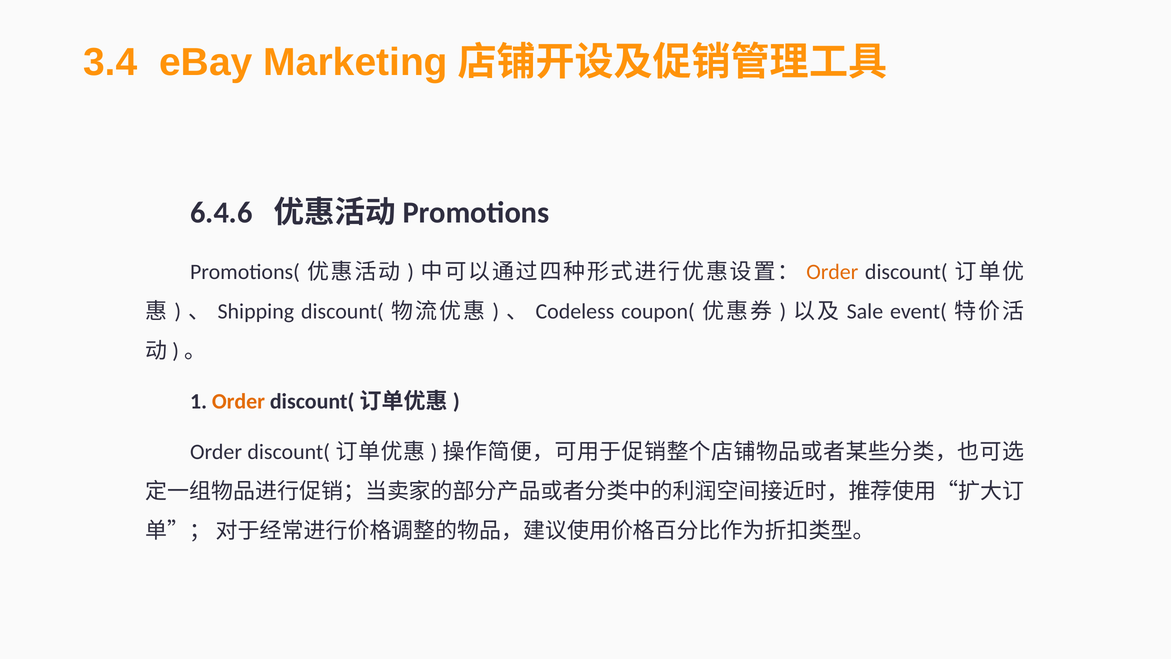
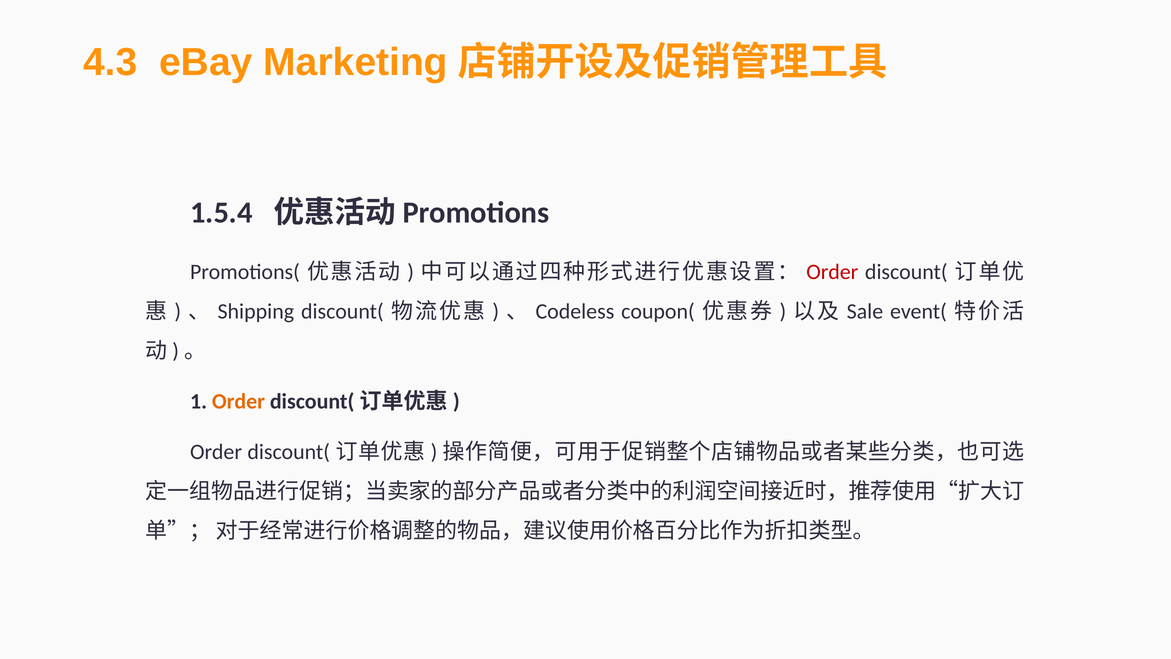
3.4: 3.4 -> 4.3 (110, 62)
6.4.6: 6.4.6 -> 1.5.4 (221, 213)
Order colour: orange -> red (832, 272)
